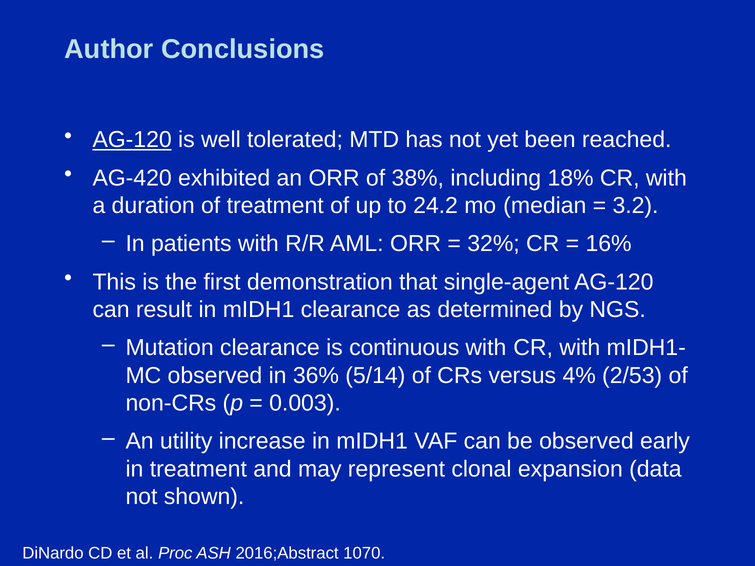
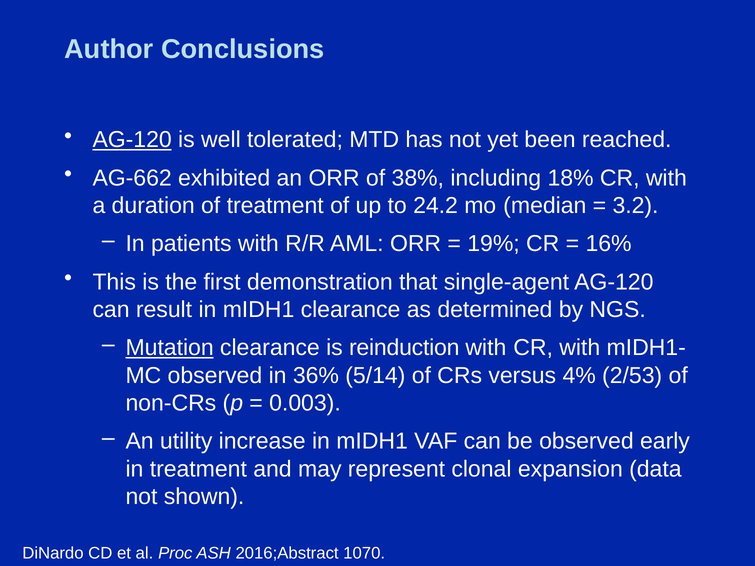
AG-420: AG-420 -> AG-662 (132, 178)
32%: 32% -> 19% (494, 244)
Mutation underline: none -> present (170, 348)
continuous: continuous -> reinduction (404, 348)
